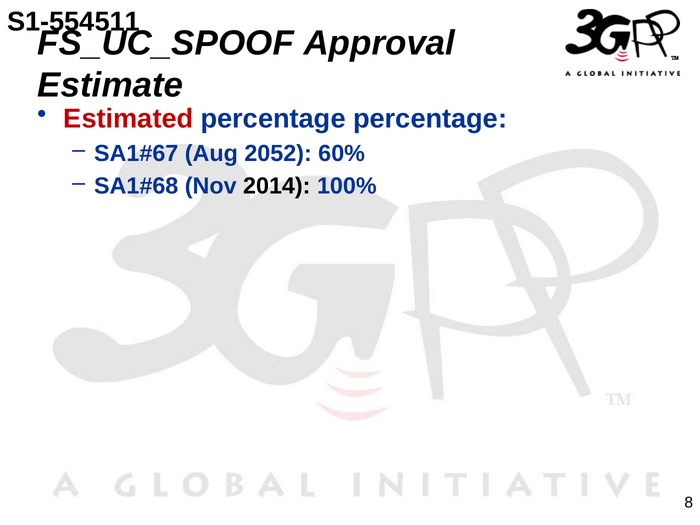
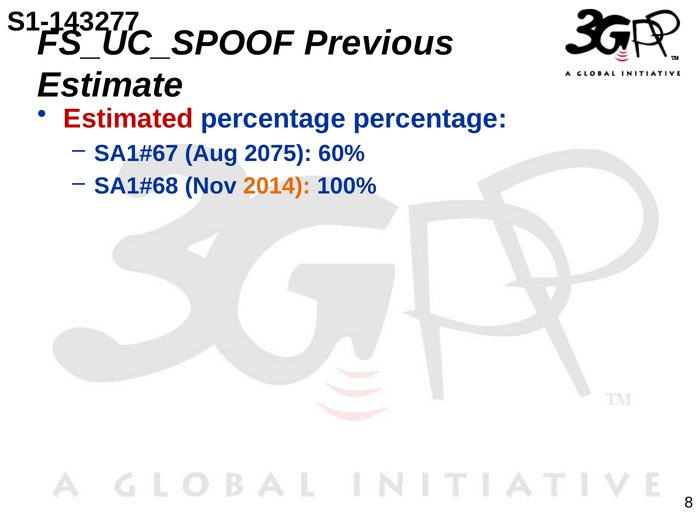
S1-554511: S1-554511 -> S1-143277 (73, 22)
Approval: Approval -> Previous (379, 43)
2052: 2052 -> 2075 (278, 153)
2014 colour: black -> orange (277, 186)
